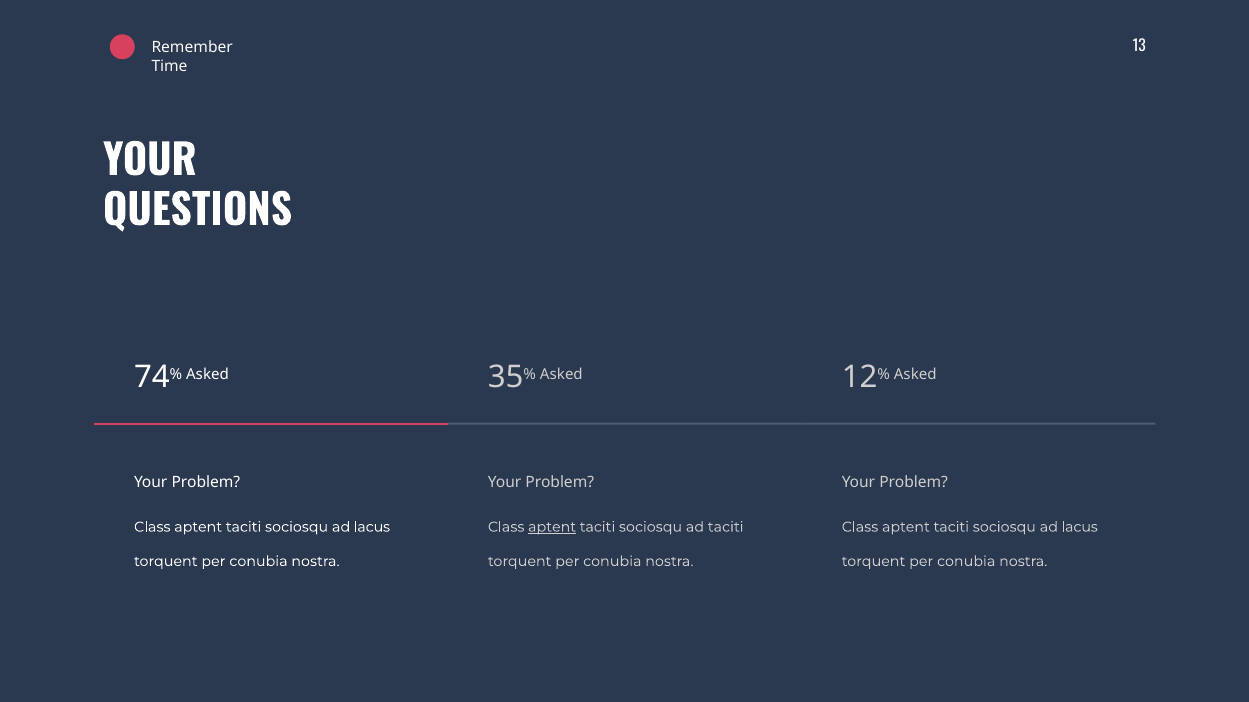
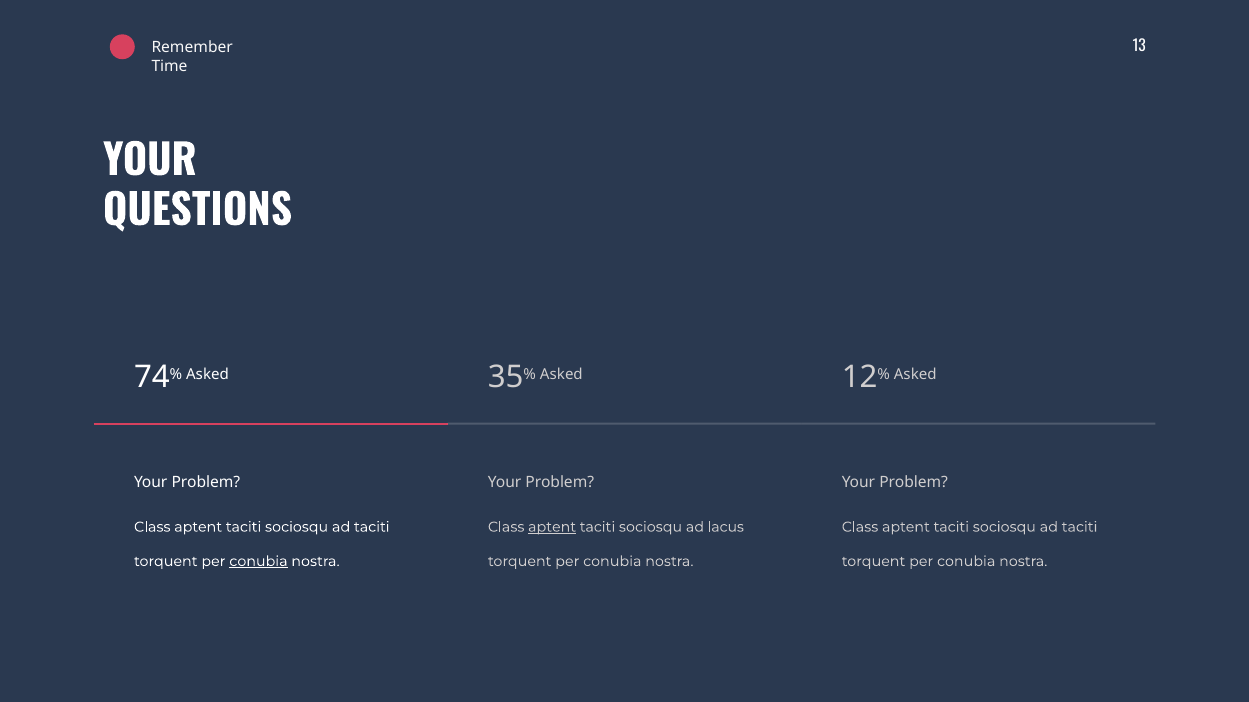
lacus: lacus -> taciti (372, 527)
ad taciti: taciti -> lacus (726, 527)
lacus: lacus -> taciti (1080, 527)
conubia underline: none -> present (258, 562)
